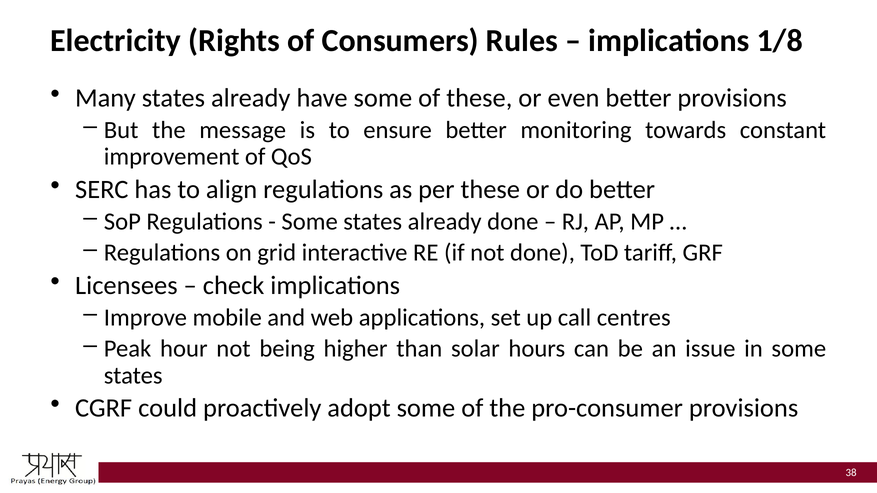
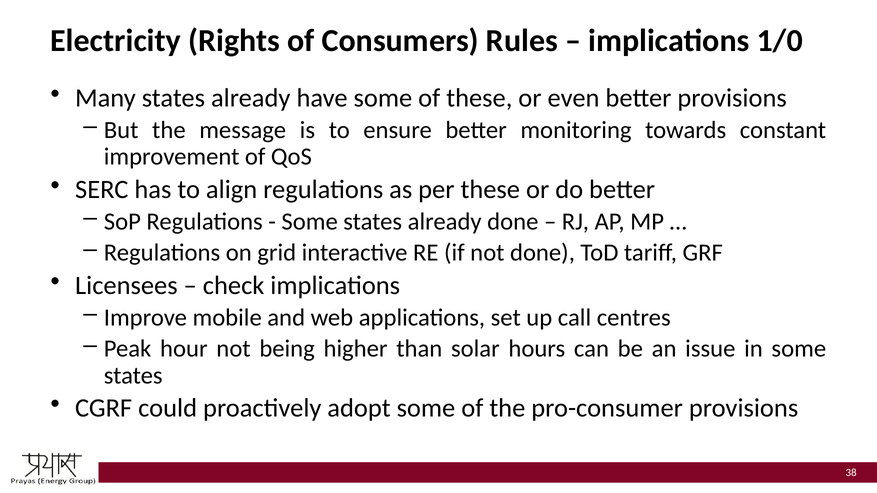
1/8: 1/8 -> 1/0 (780, 41)
